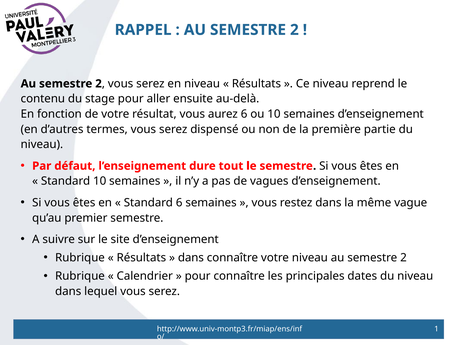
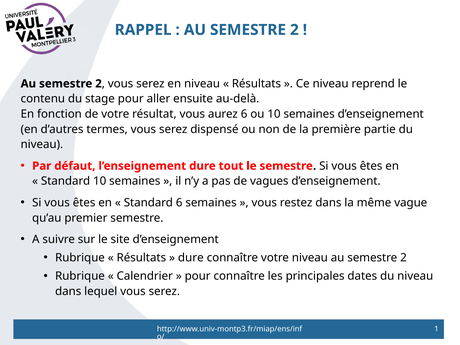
dans: dans -> dure (191, 258)
